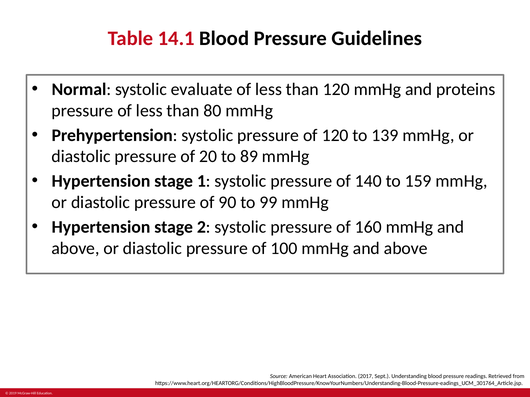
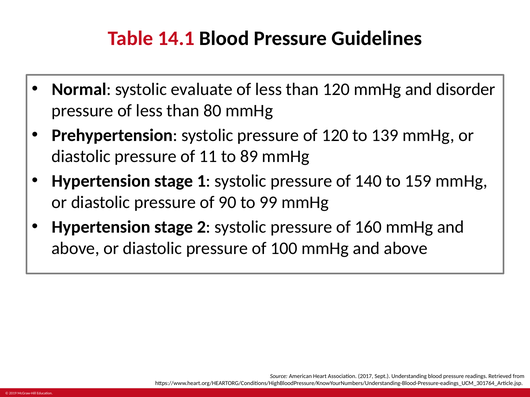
proteins: proteins -> disorder (466, 90)
20: 20 -> 11 (208, 157)
